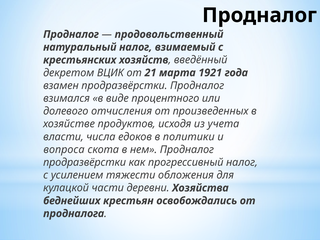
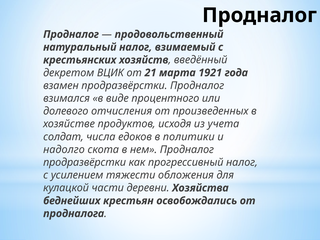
власти: власти -> солдат (63, 137)
вопроса: вопроса -> надолго (64, 150)
